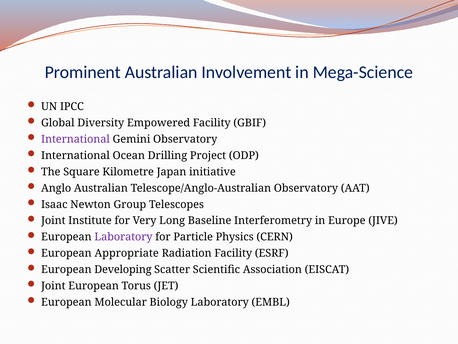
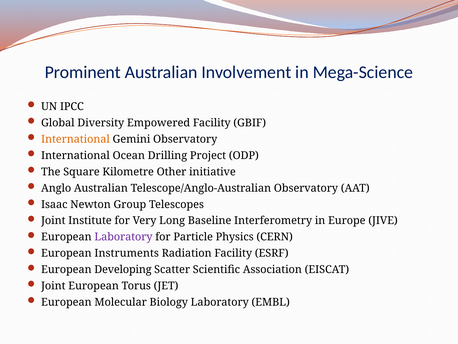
International colour: purple -> orange (75, 139)
Japan: Japan -> Other (172, 172)
Appropriate: Appropriate -> Instruments (127, 253)
